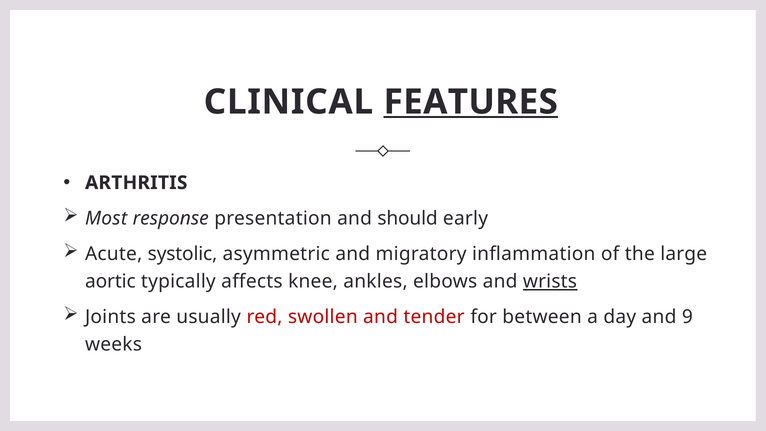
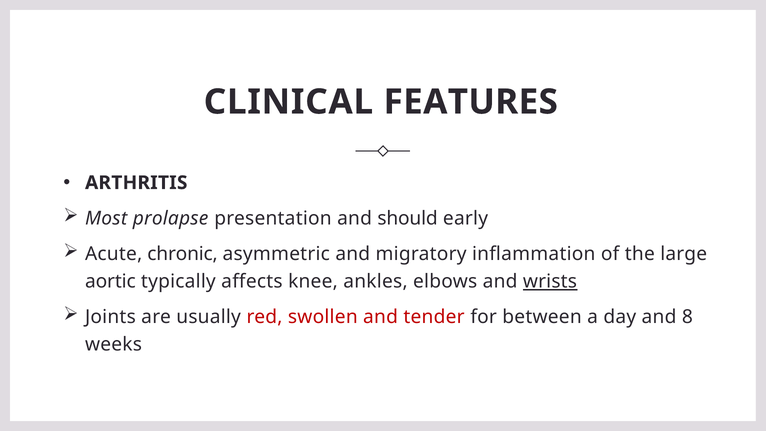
FEATURES underline: present -> none (471, 102)
response: response -> prolapse (171, 218)
systolic: systolic -> chronic (183, 254)
9: 9 -> 8 (687, 317)
